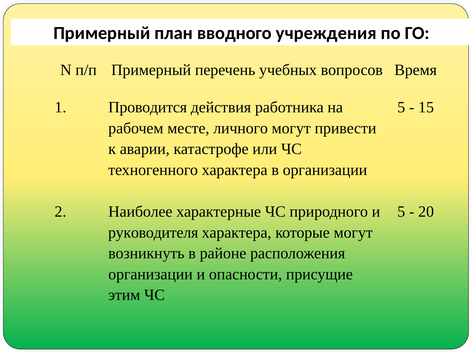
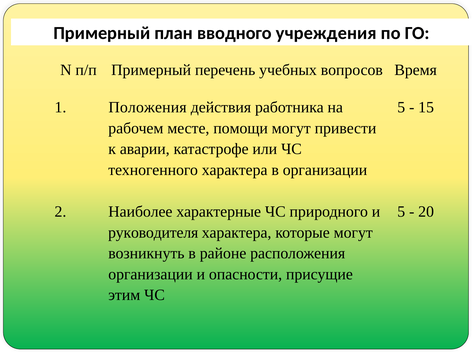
Проводится: Проводится -> Положения (148, 107)
личного: личного -> помощи (241, 128)
